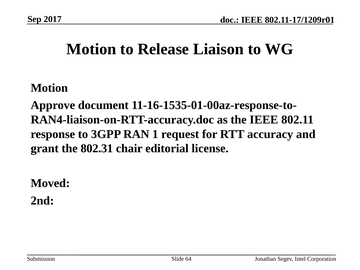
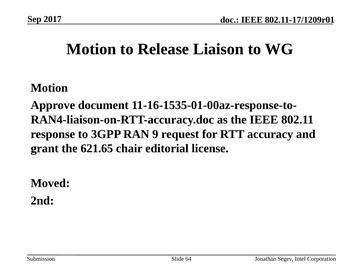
1: 1 -> 9 (155, 134)
802.31: 802.31 -> 621.65 (97, 148)
